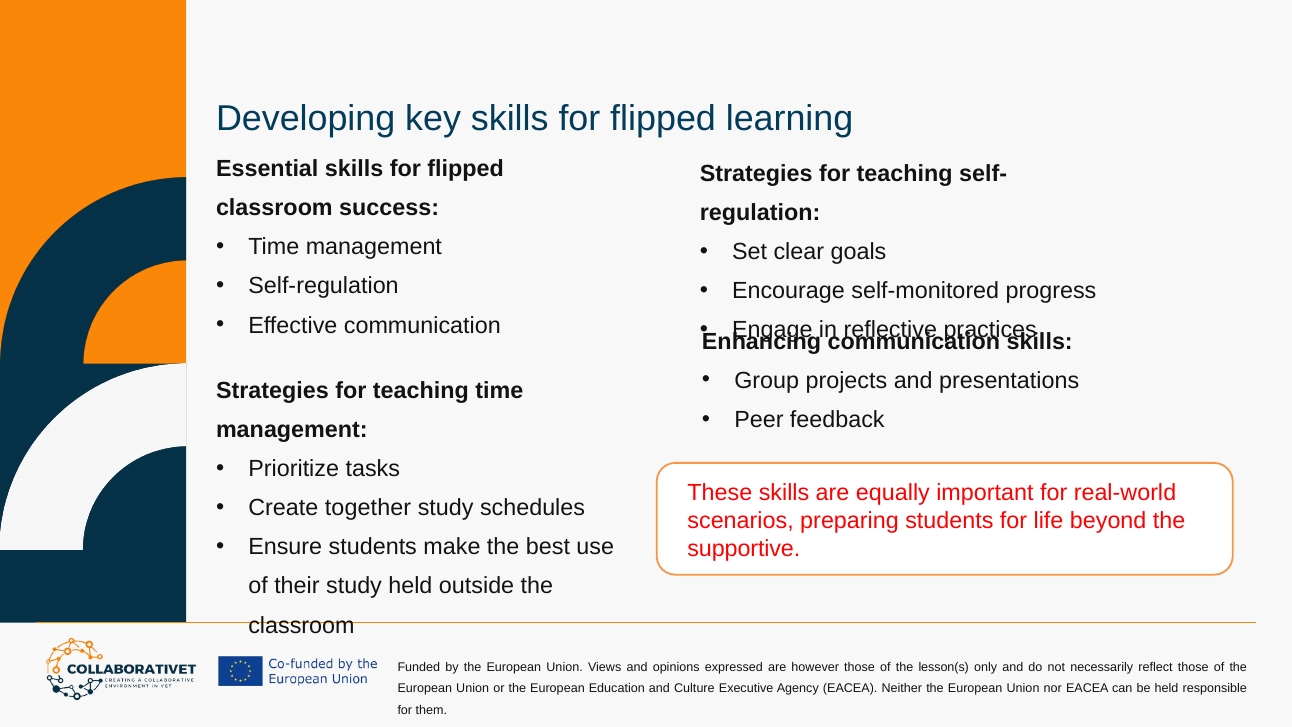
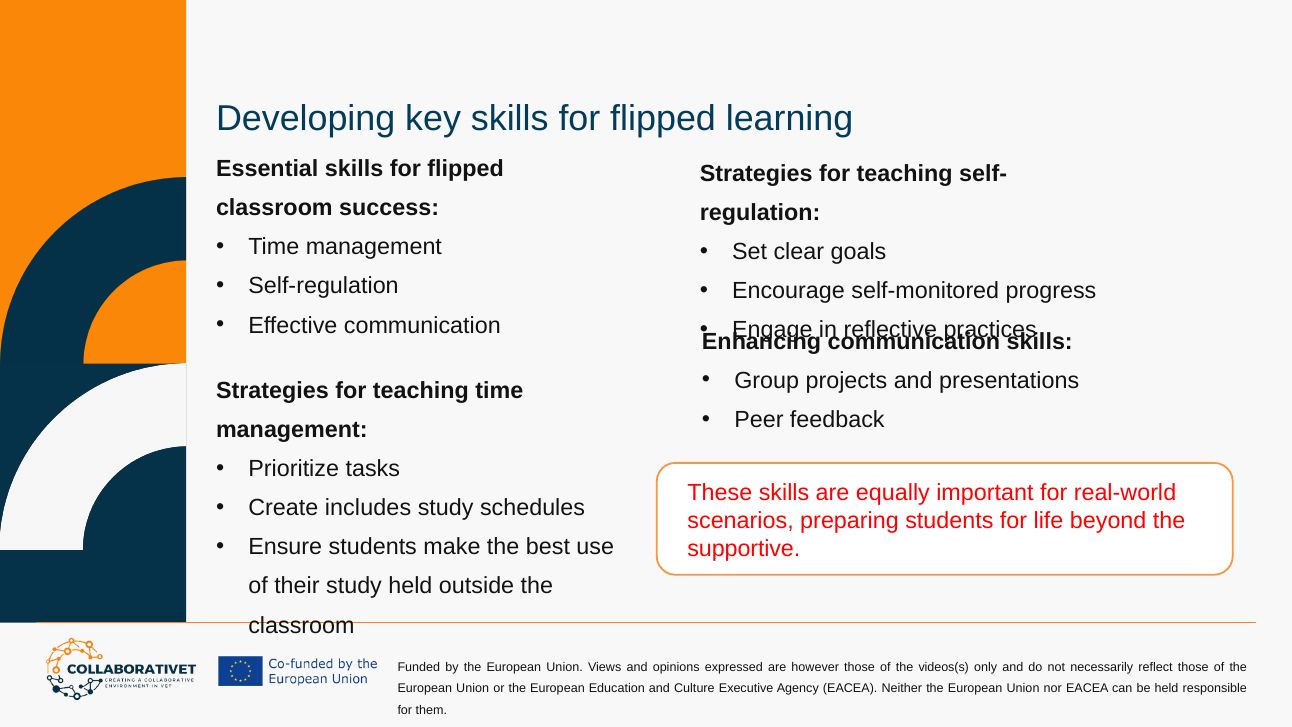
together: together -> includes (368, 508)
lesson(s: lesson(s -> videos(s (944, 667)
